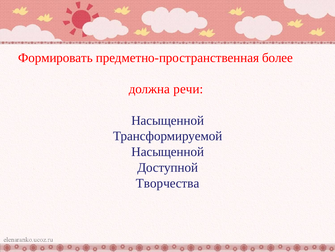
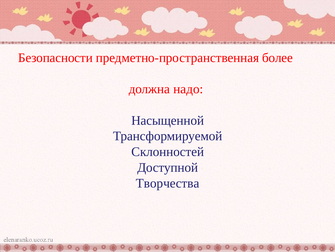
Формировать: Формировать -> Безопасности (55, 58)
речи: речи -> надо (188, 89)
Насыщенной: Насыщенной -> Склонностей (168, 151)
